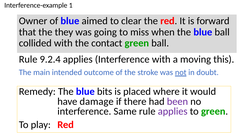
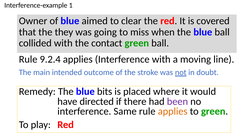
forward: forward -> covered (213, 21)
this: this -> line (224, 60)
damage: damage -> directed (97, 102)
applies colour: purple -> orange (173, 112)
